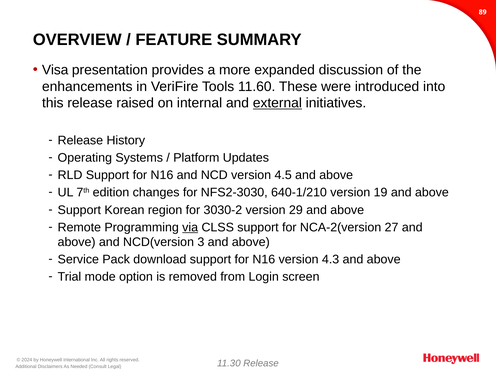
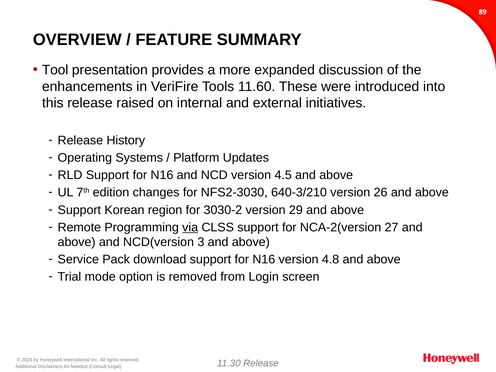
Visa: Visa -> Tool (55, 70)
external underline: present -> none (277, 103)
640-1/210: 640-1/210 -> 640-3/210 (299, 193)
19: 19 -> 26 (381, 193)
4.3: 4.3 -> 4.8 (331, 260)
